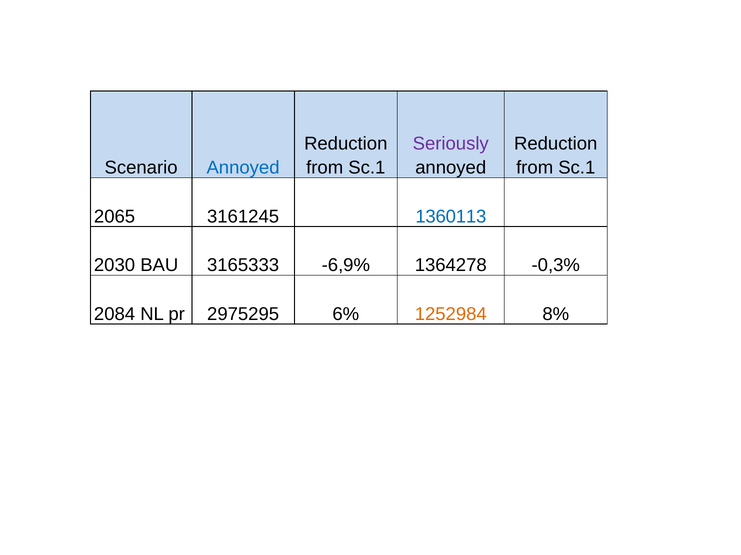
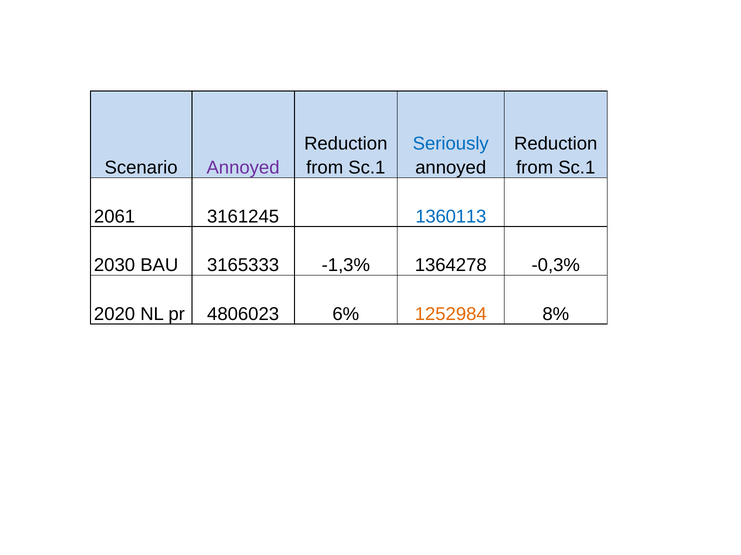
Seriously colour: purple -> blue (451, 144)
Annoyed colour: blue -> purple (243, 168)
2065: 2065 -> 2061 (115, 217)
-6,9%: -6,9% -> -1,3% (346, 266)
2084: 2084 -> 2020 (115, 314)
2975295: 2975295 -> 4806023 (243, 314)
